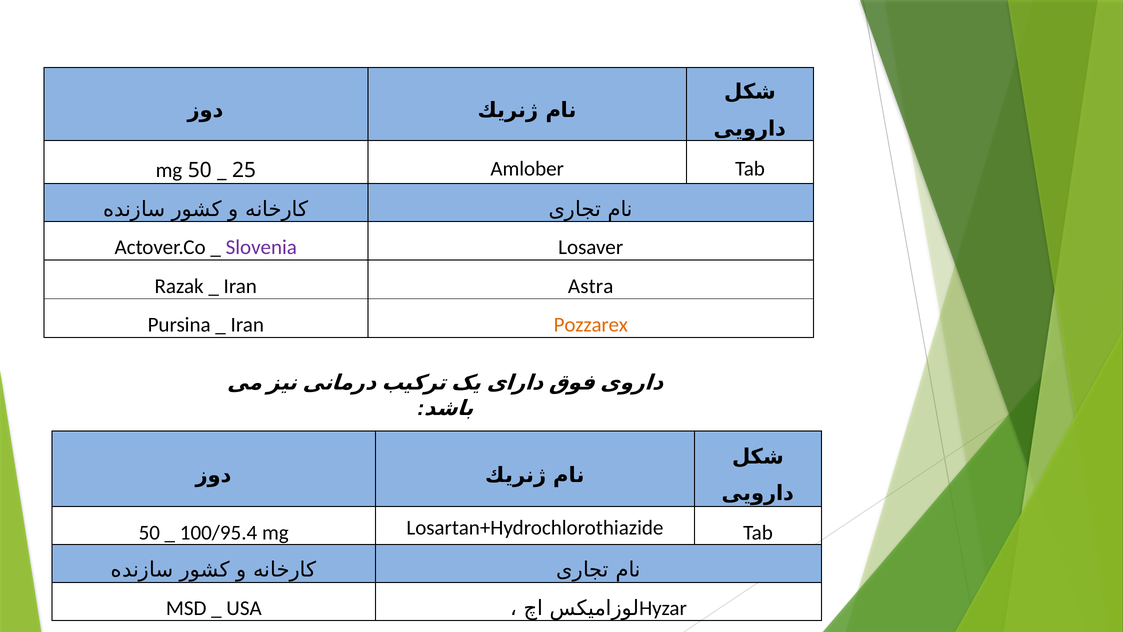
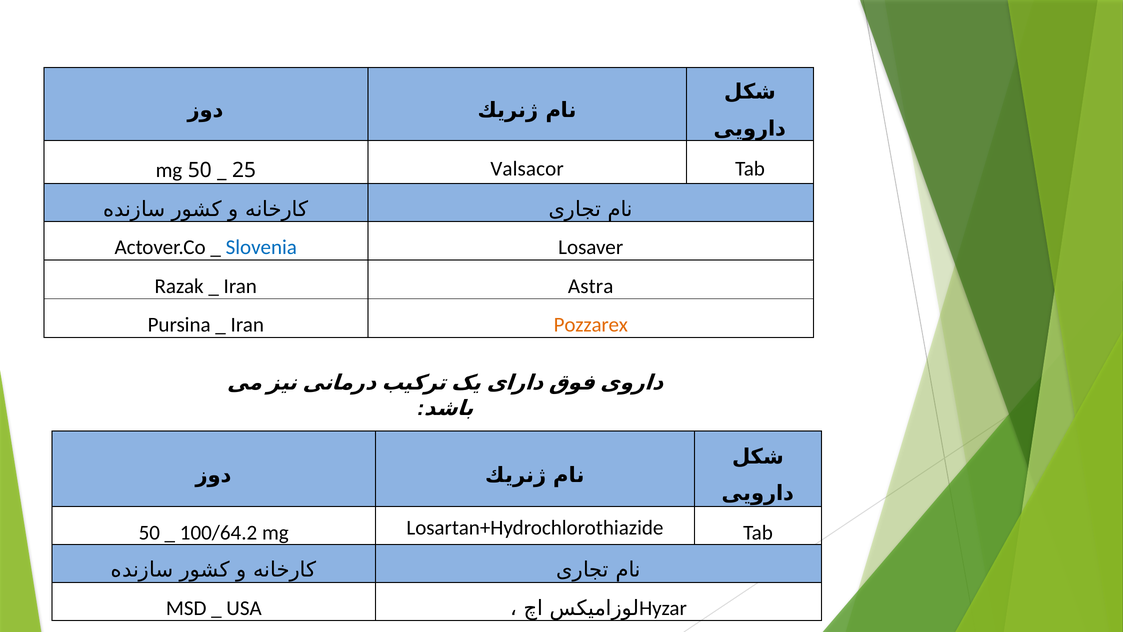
Amlober: Amlober -> Valsacor (527, 169)
Slovenia colour: purple -> blue (261, 247)
100/95.4: 100/95.4 -> 100/64.2 (219, 532)
